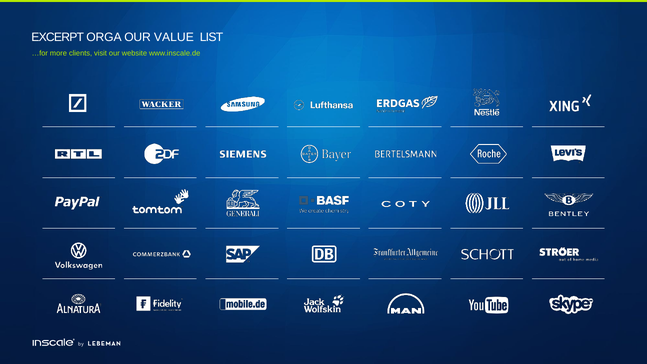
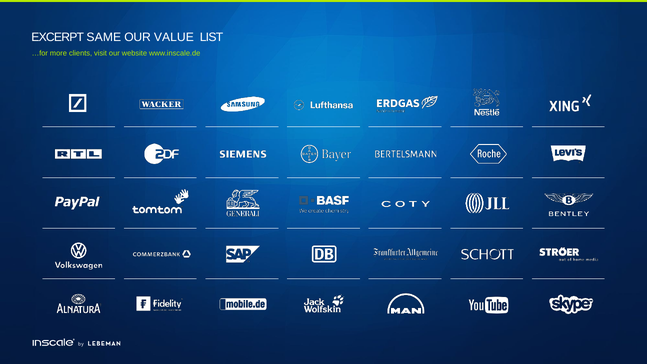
ORGA: ORGA -> SAME (104, 37)
